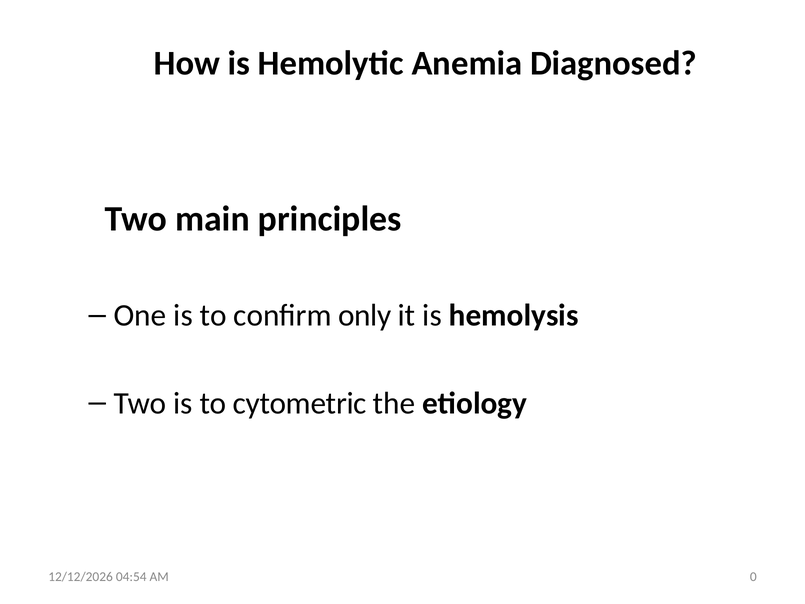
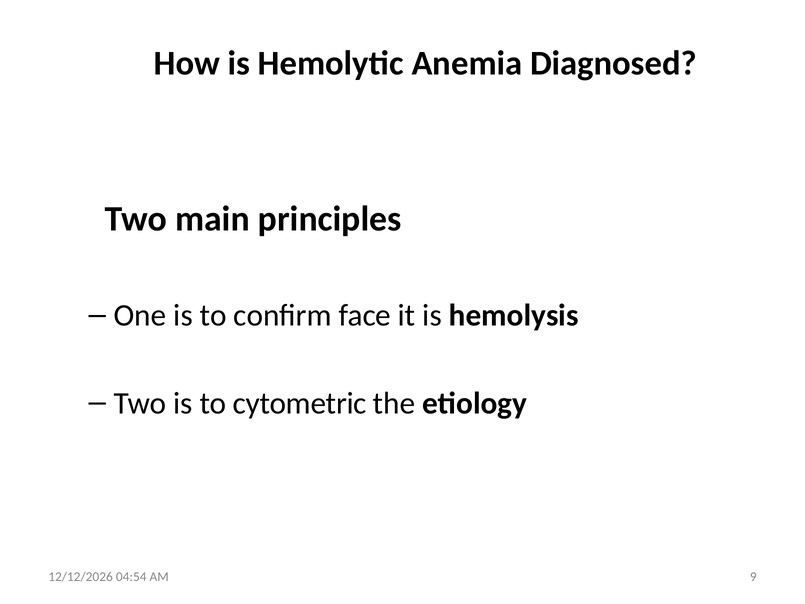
only: only -> face (365, 315)
0: 0 -> 9 (753, 576)
